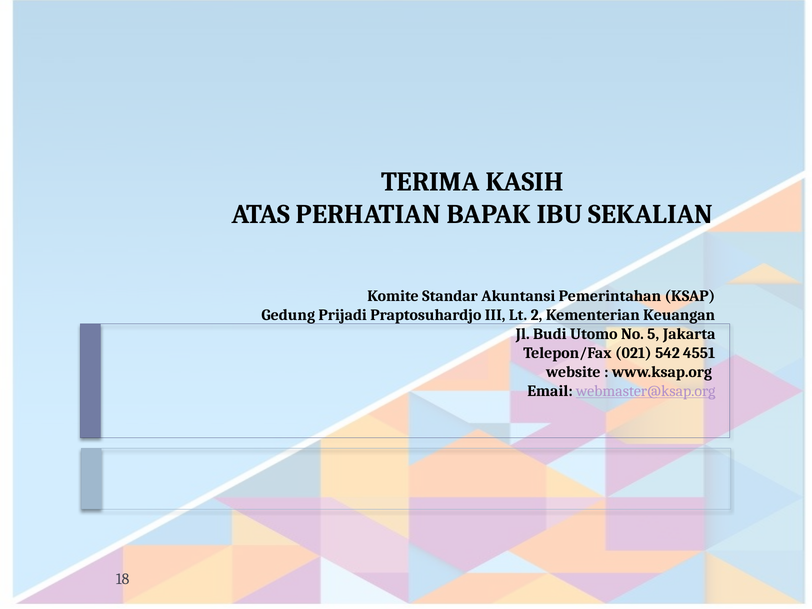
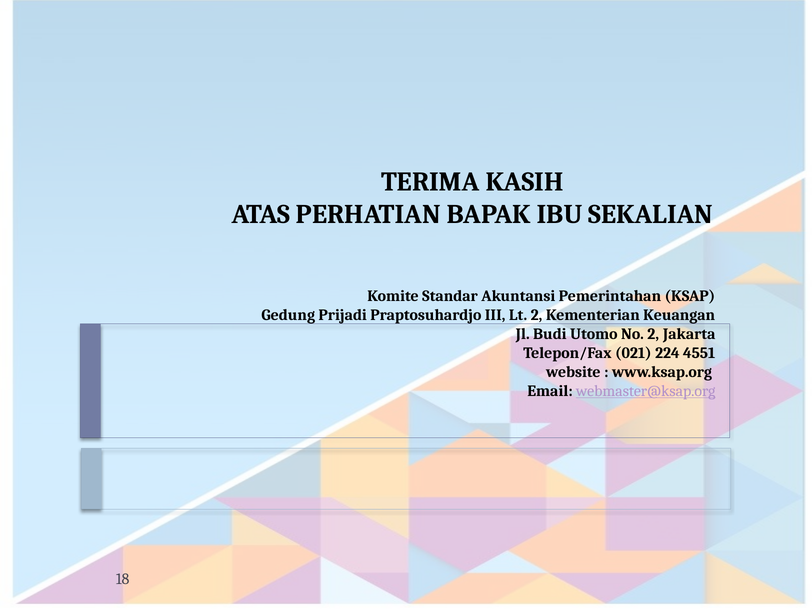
No 5: 5 -> 2 (653, 334)
542: 542 -> 224 (667, 353)
